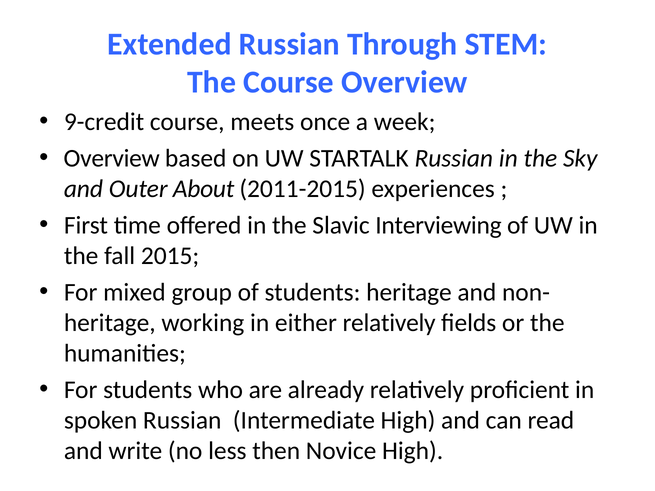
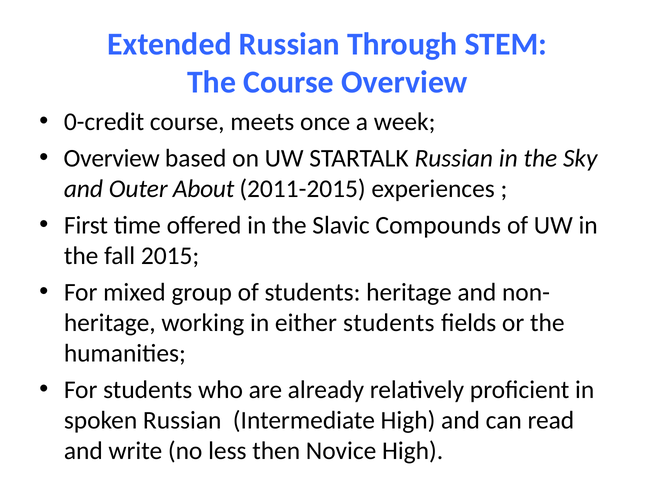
9-credit: 9-credit -> 0-credit (104, 122)
Interviewing: Interviewing -> Compounds (438, 225)
either relatively: relatively -> students (389, 323)
